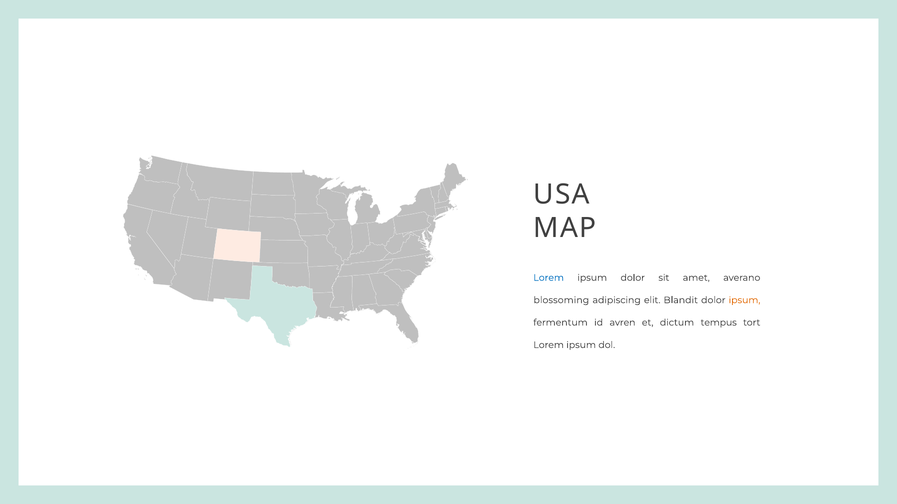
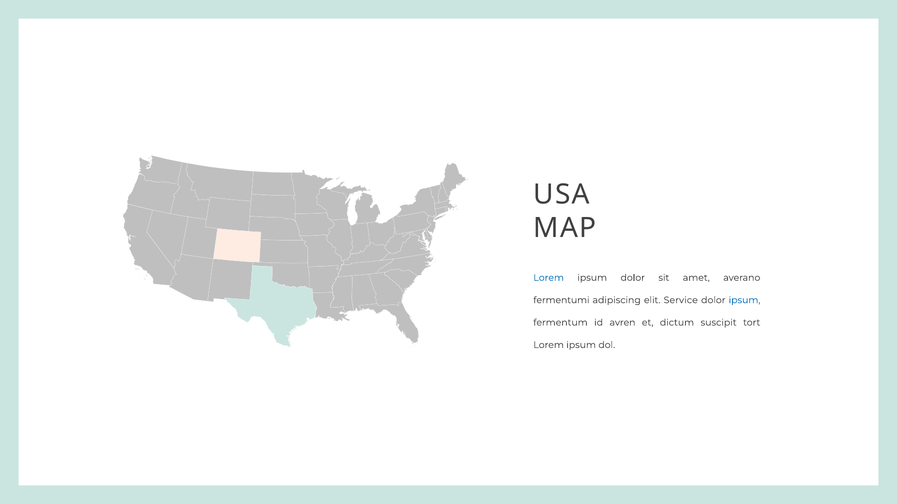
blossoming: blossoming -> fermentumi (561, 300)
Blandit: Blandit -> Service (681, 300)
ipsum colour: orange -> blue (744, 300)
tempus: tempus -> suscipit (719, 323)
